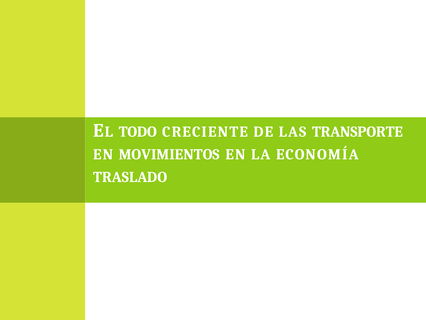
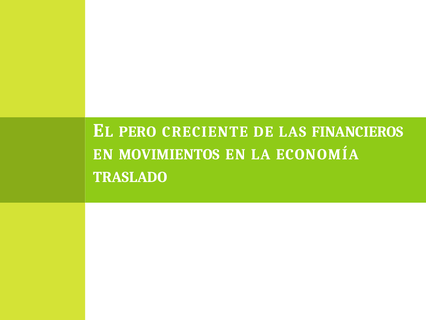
TODO: TODO -> PERO (138, 131)
TRANSPORTE: TRANSPORTE -> FINANCIEROS (358, 131)
